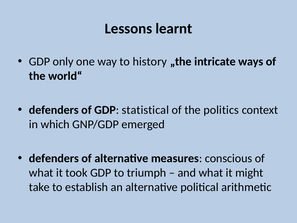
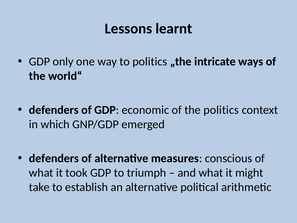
to history: history -> politics (150, 61)
statistical: statistical -> economic (145, 110)
